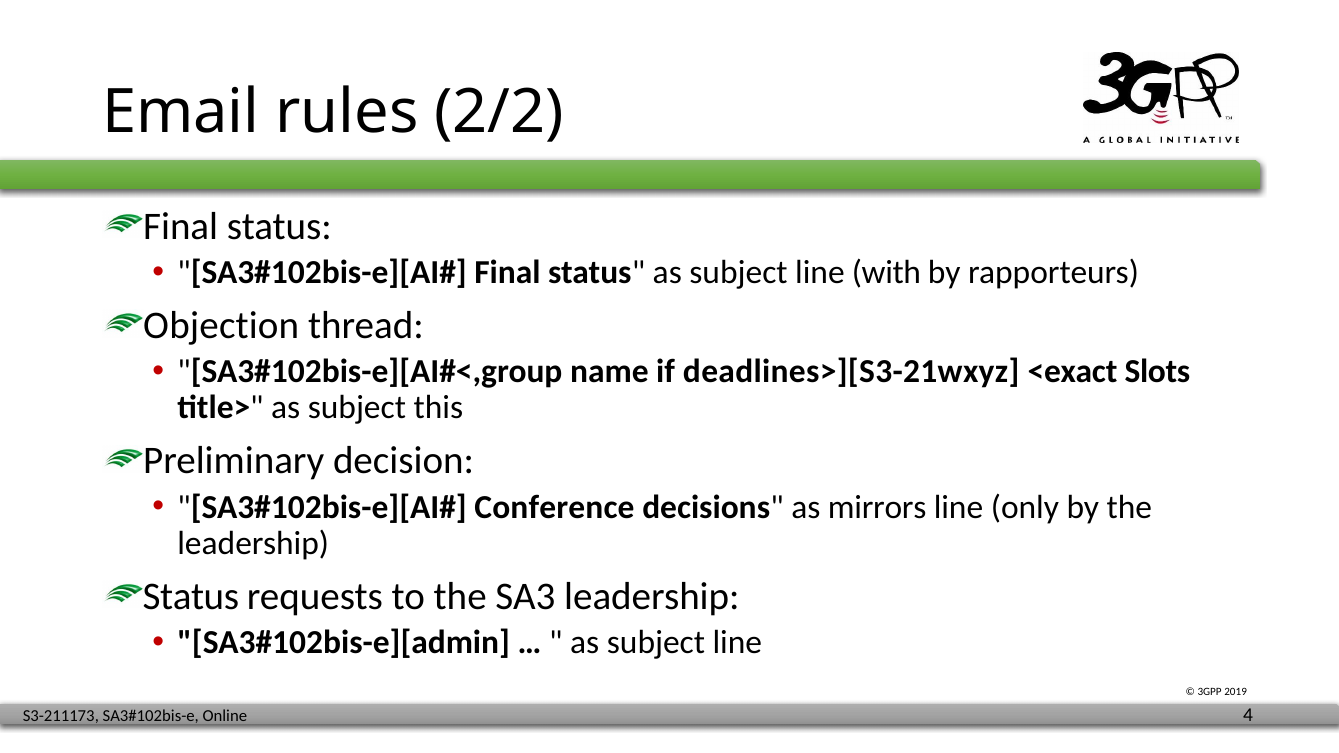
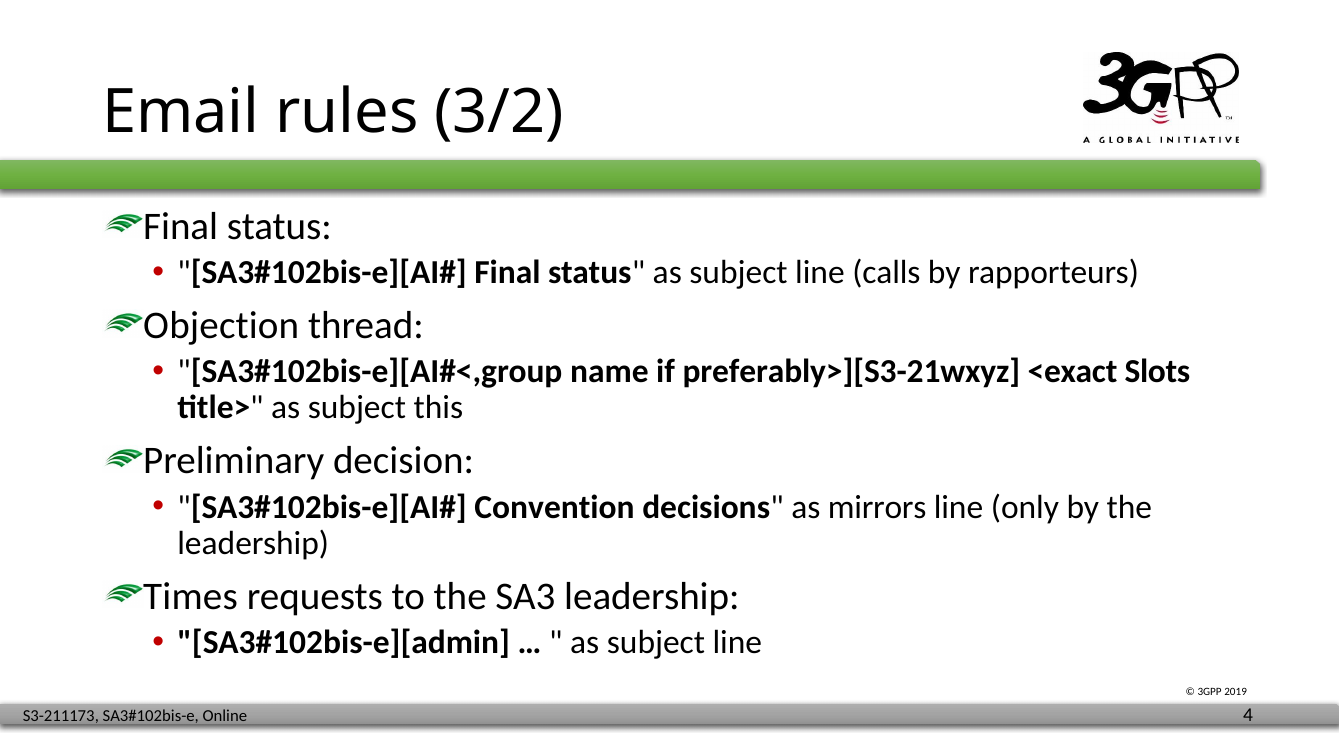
2/2: 2/2 -> 3/2 (499, 112)
with: with -> calls (886, 273)
deadlines>][S3-21wxyz: deadlines>][S3-21wxyz -> preferably>][S3-21wxyz (851, 372)
Conference: Conference -> Convention (555, 507)
Status: Status -> Times (191, 596)
